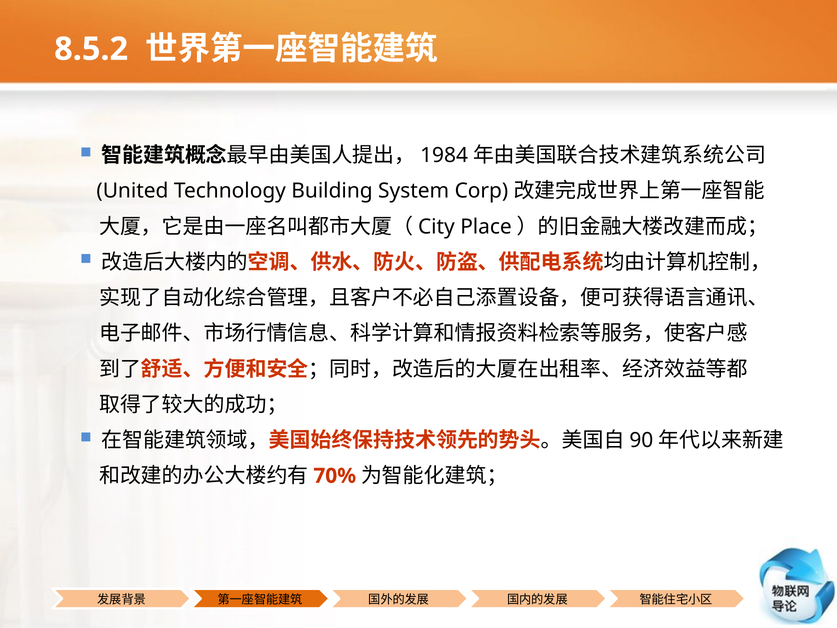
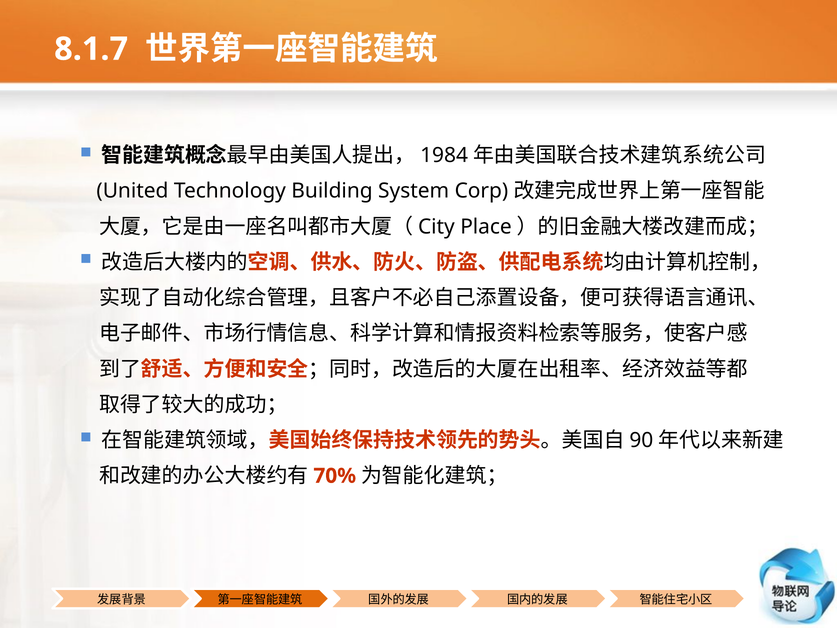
8.5.2: 8.5.2 -> 8.1.7 (91, 49)
